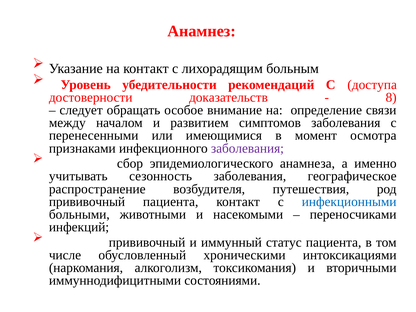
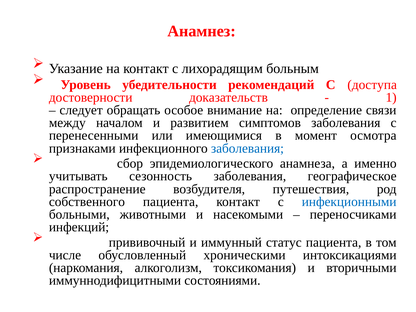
8: 8 -> 1 (391, 97)
заболевания colour: purple -> blue (247, 148)
прививочный: прививочный -> собственного (87, 202)
